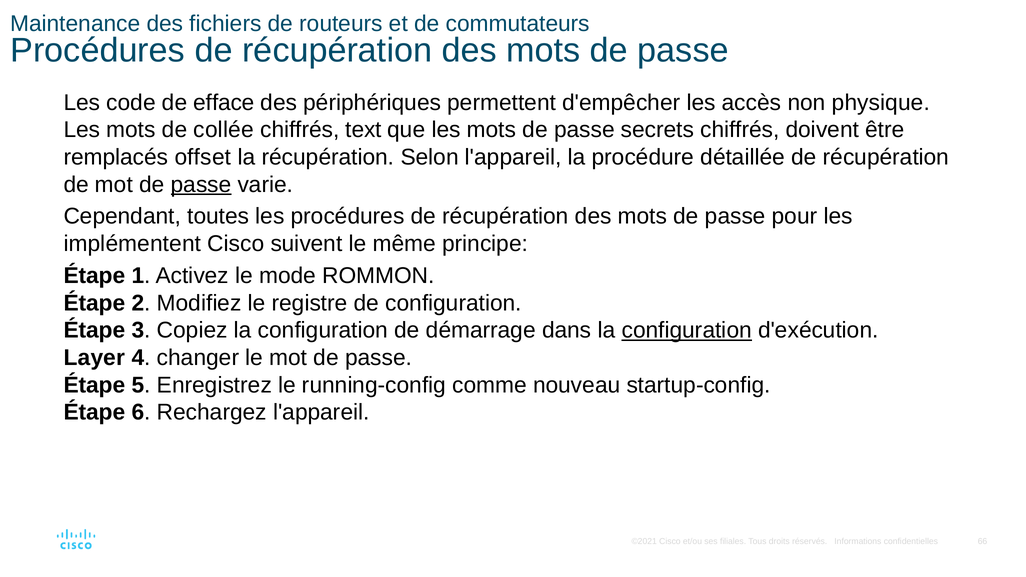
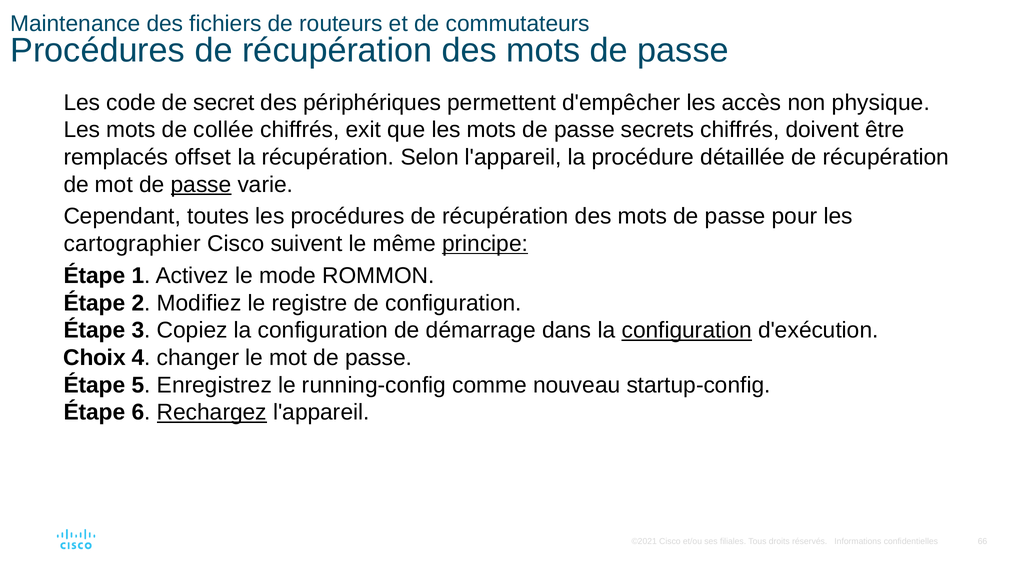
efface: efface -> secret (224, 103)
text: text -> exit (363, 130)
implémentent: implémentent -> cartographier (132, 244)
principe underline: none -> present (485, 244)
Layer: Layer -> Choix (95, 358)
Rechargez underline: none -> present (212, 412)
